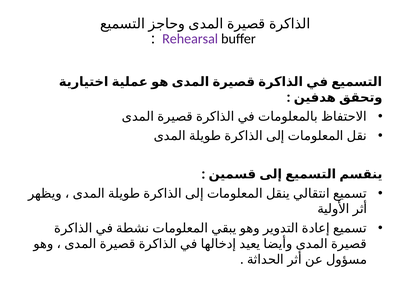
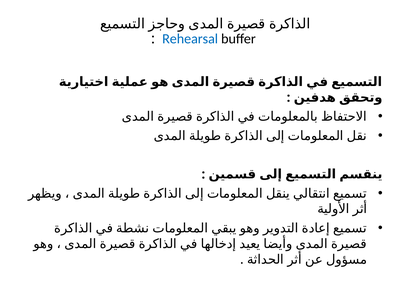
Rehearsal colour: purple -> blue (190, 39)
